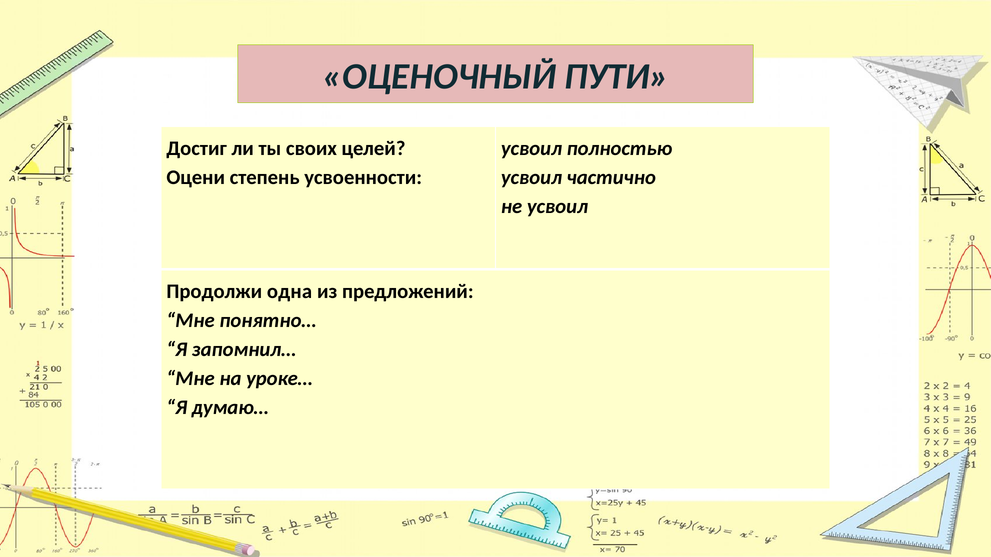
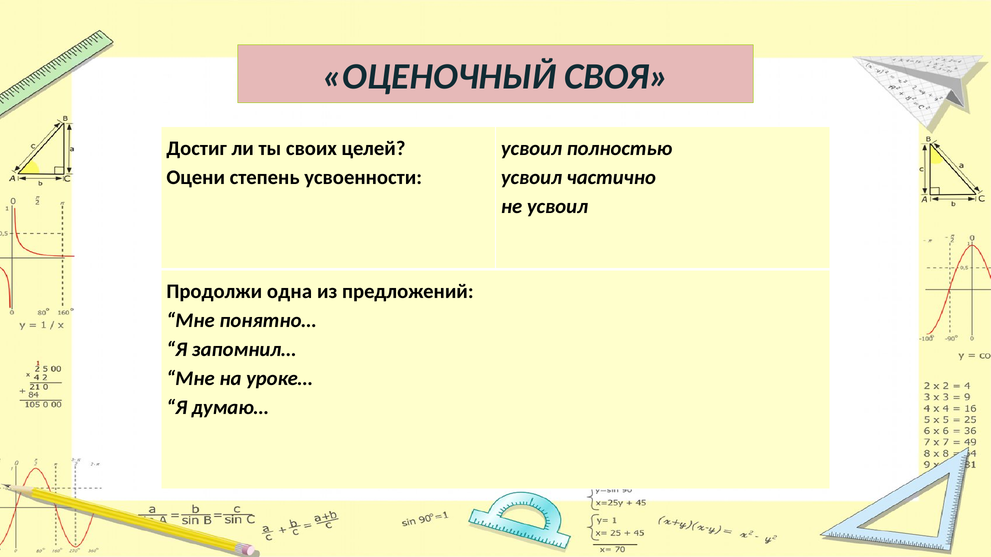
ПУТИ: ПУТИ -> СВОЯ (617, 76)
